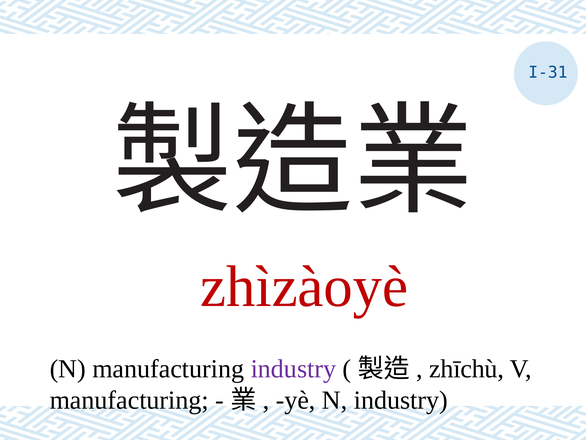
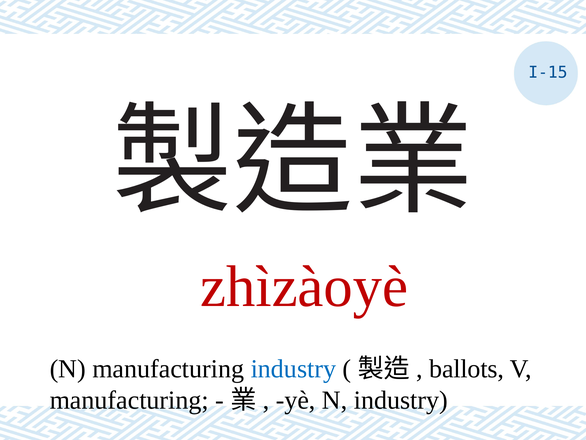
I-31: I-31 -> I-15 (548, 72)
industry colour: purple -> blue (293, 368)
zhīchù: zhīchù -> ballots (467, 368)
